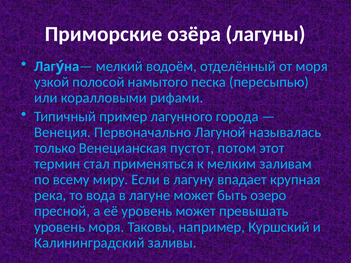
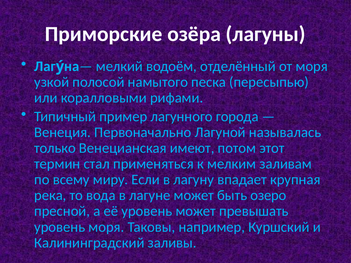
пустот: пустот -> имеют (192, 148)
